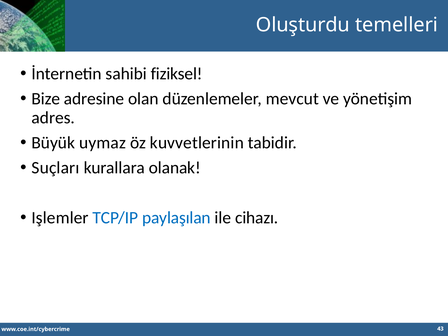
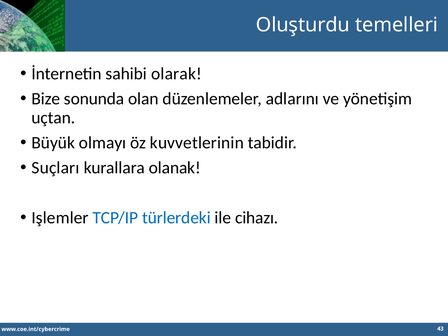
fiziksel: fiziksel -> olarak (176, 74)
adresine: adresine -> sonunda (94, 99)
mevcut: mevcut -> adlarını (292, 99)
adres: adres -> uçtan (53, 118)
uymaz: uymaz -> olmayı (103, 143)
paylaşılan: paylaşılan -> türlerdeki (176, 218)
